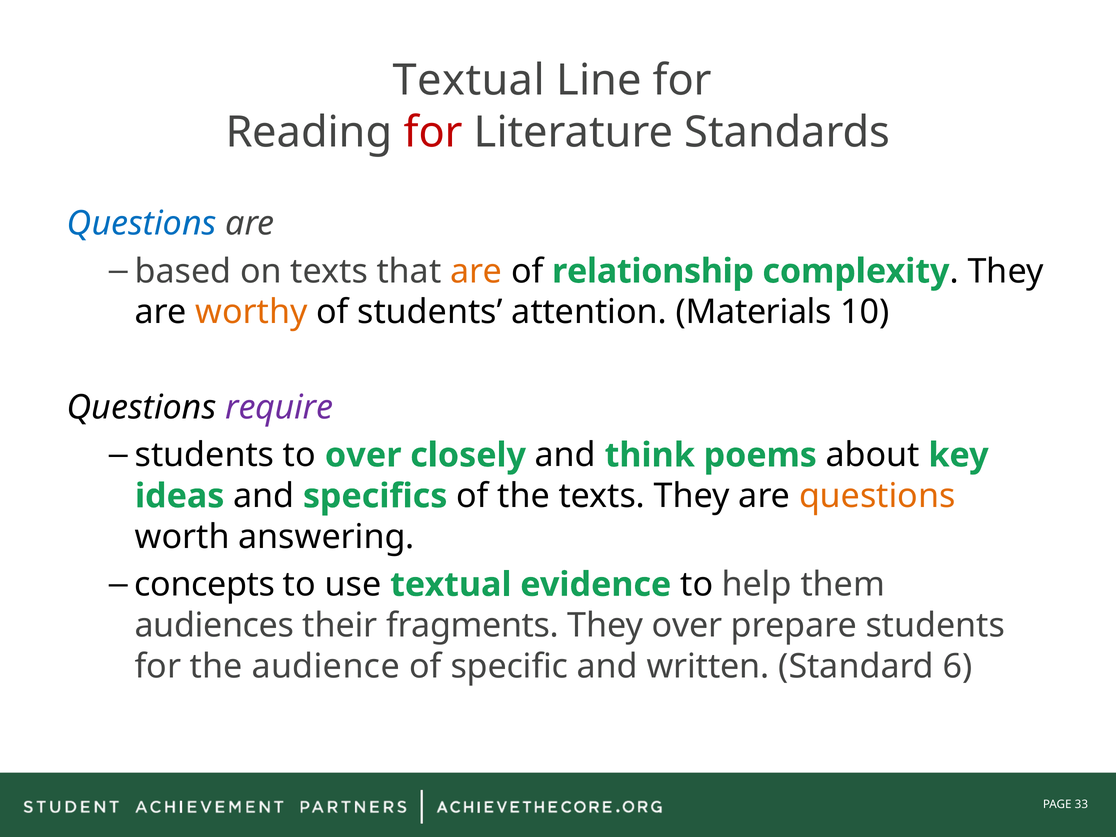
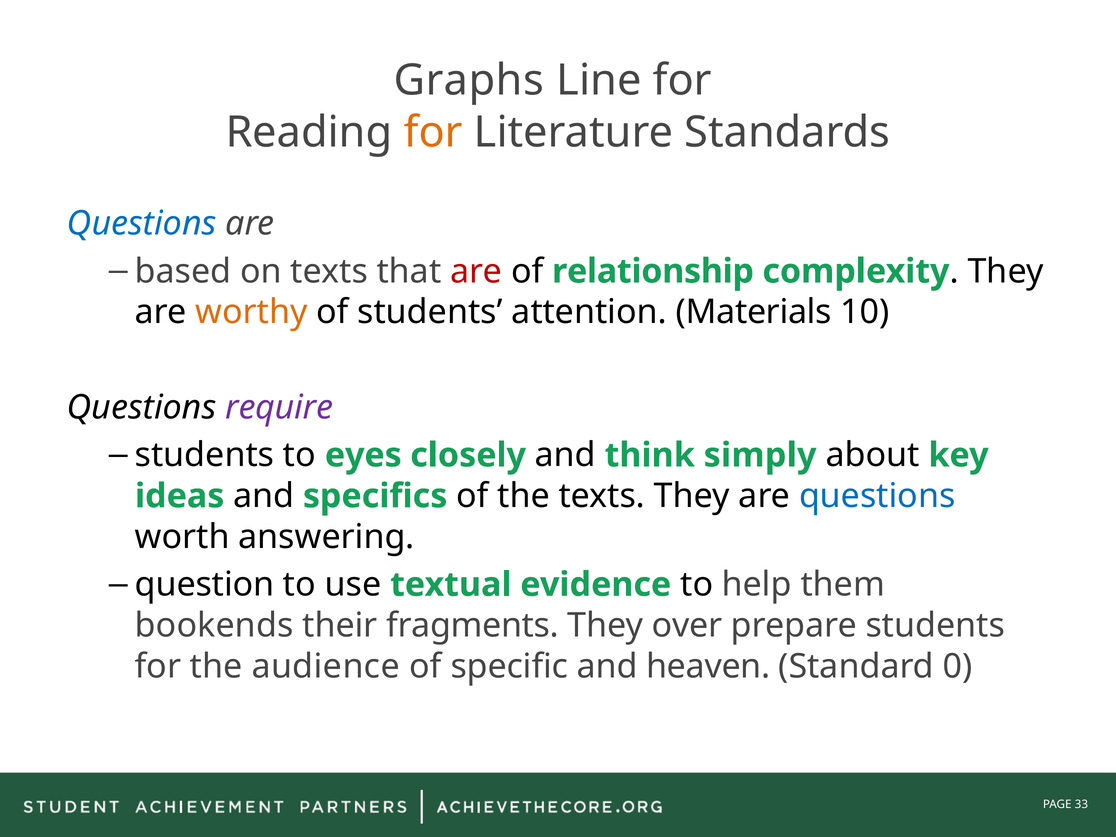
Textual: Textual -> Graphs (469, 80)
for colour: red -> orange (433, 132)
are colour: orange -> red (476, 271)
to over: over -> eyes (363, 455)
poems: poems -> simply (760, 455)
questions colour: orange -> blue (877, 496)
concepts: concepts -> question (205, 585)
audiences: audiences -> bookends (214, 625)
written: written -> heaven (708, 666)
6: 6 -> 0 (958, 666)
